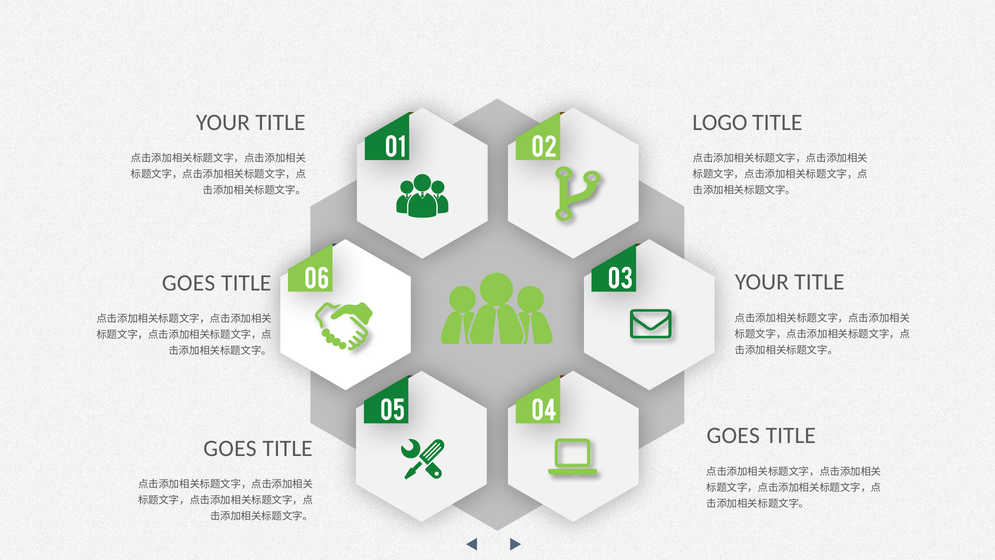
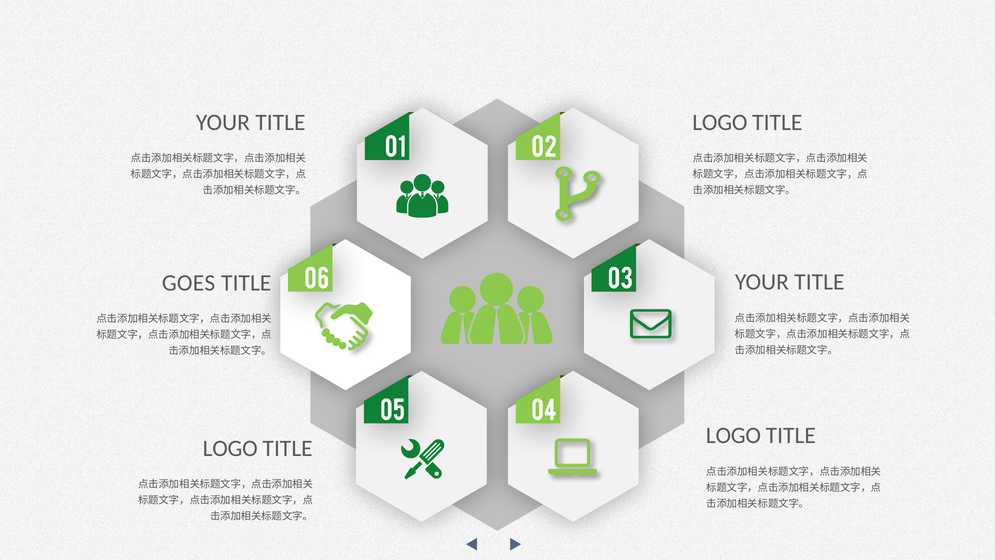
GOES: GOES -> LOGO (733, 435)
GOES: GOES -> LOGO (230, 448)
